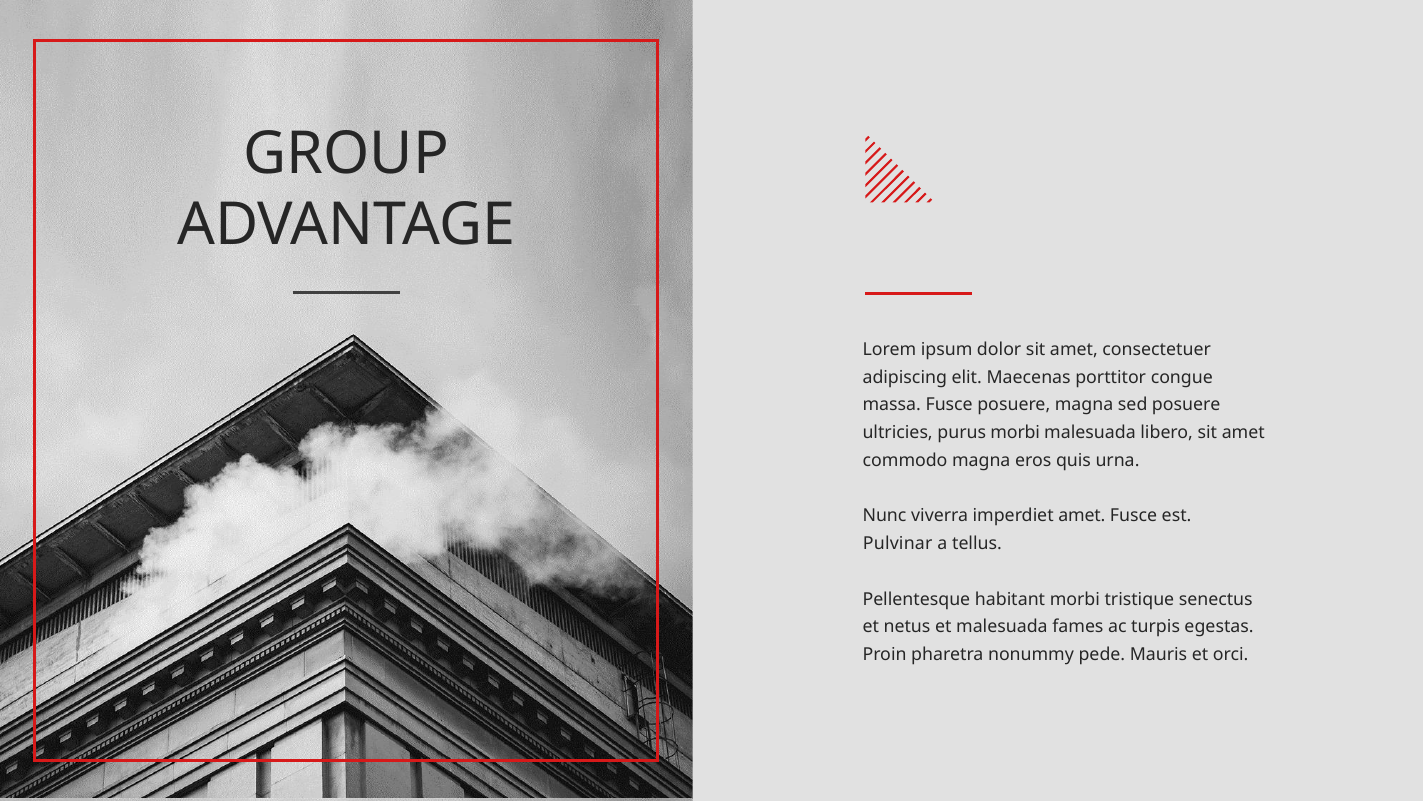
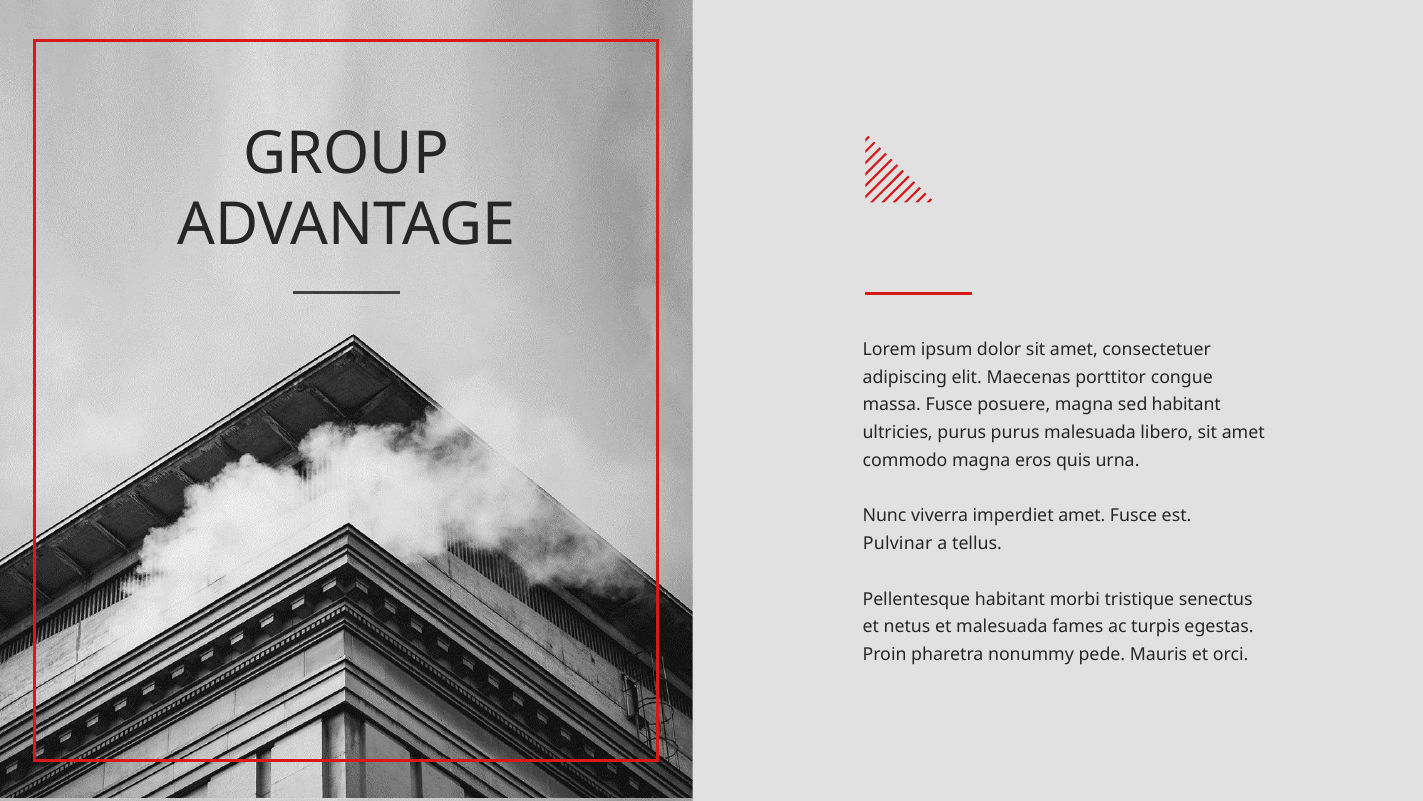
sed posuere: posuere -> habitant (1186, 405)
purus morbi: morbi -> purus (1015, 433)
